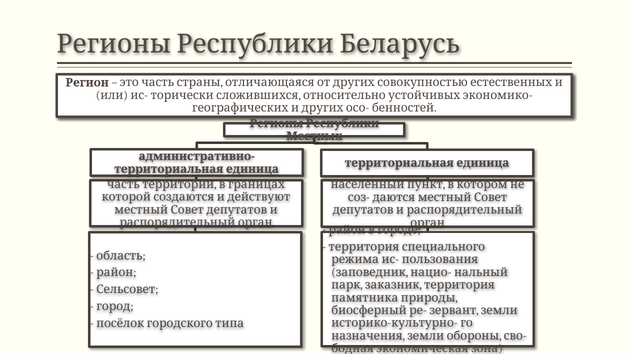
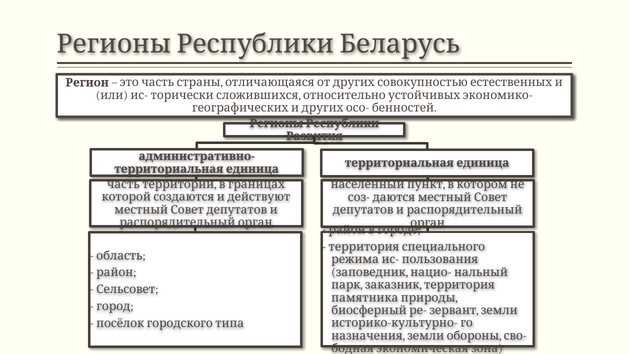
Местных: Местных -> Развития (314, 136)
